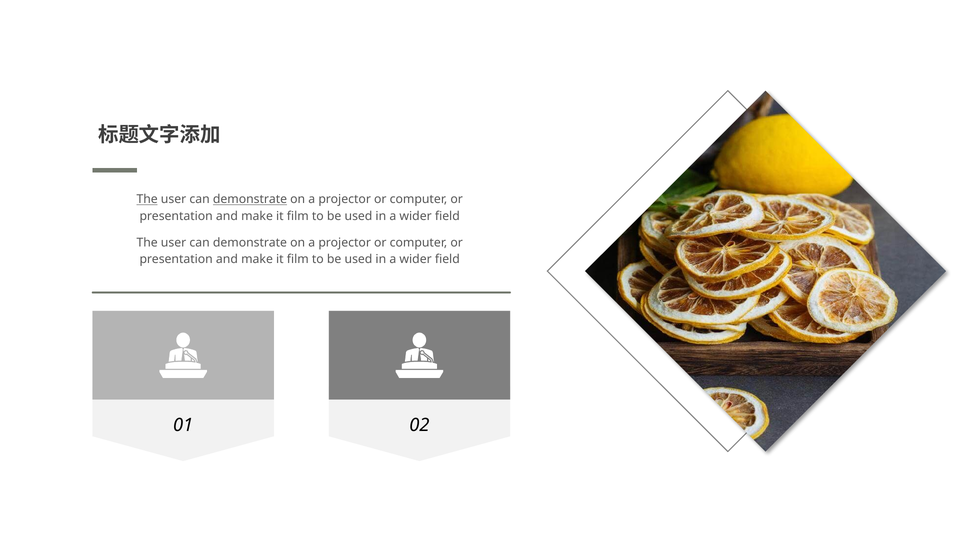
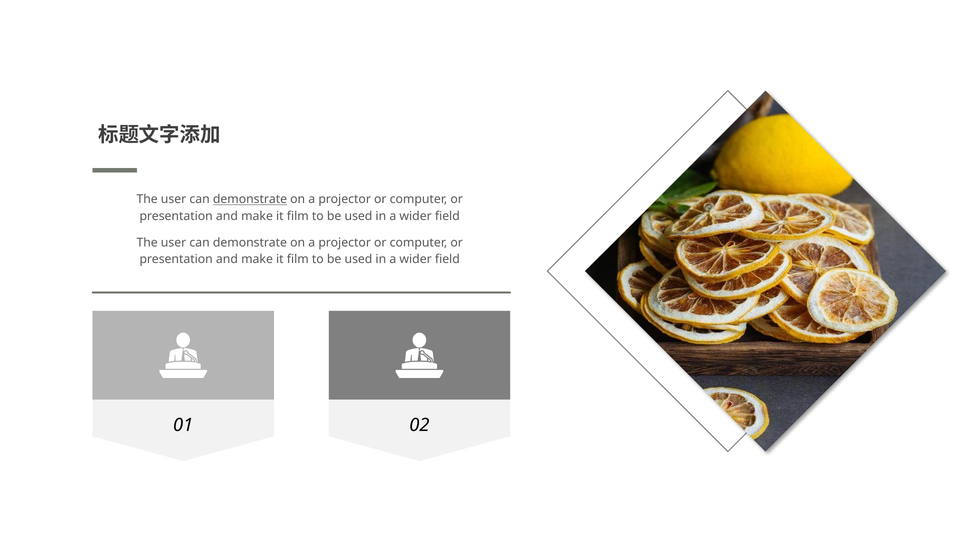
The underline: present -> none (147, 199)
